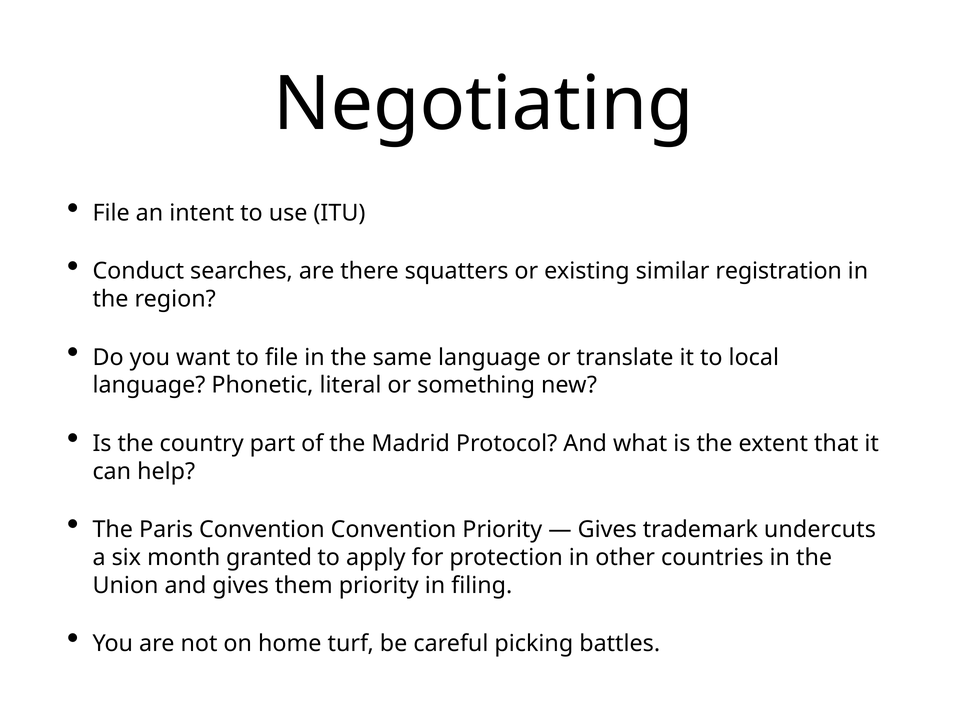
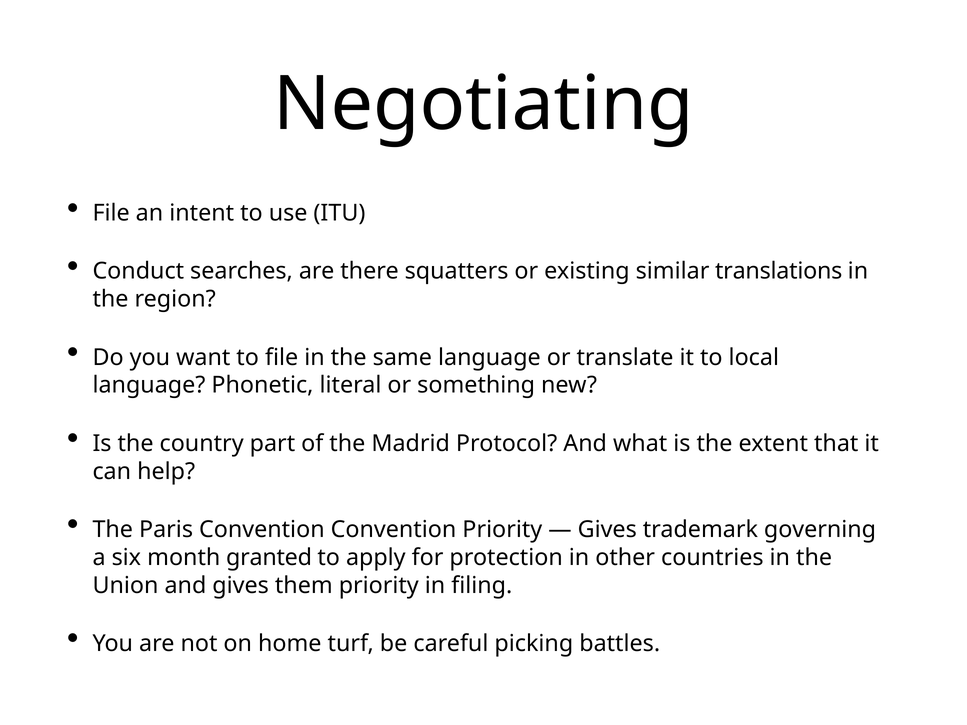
registration: registration -> translations (779, 271)
undercuts: undercuts -> governing (820, 530)
